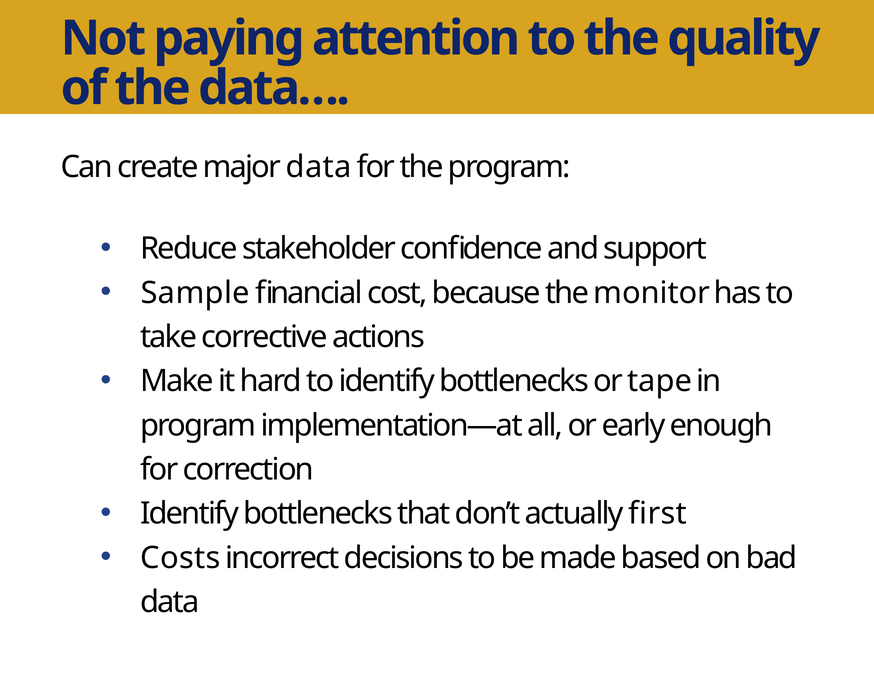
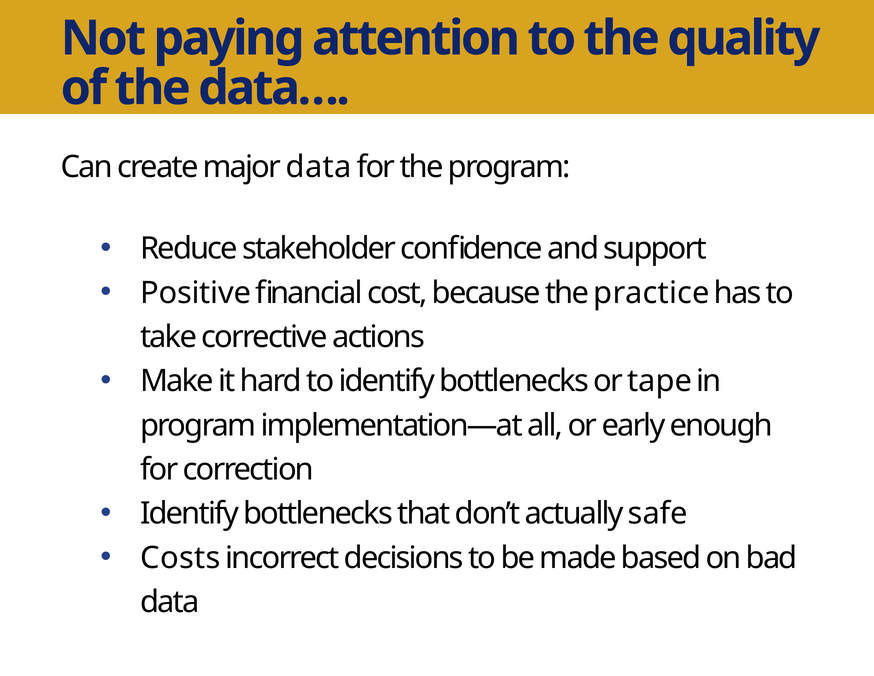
Sample: Sample -> Positive (196, 293)
monitor: monitor -> practice (651, 293)
first: first -> safe (658, 513)
